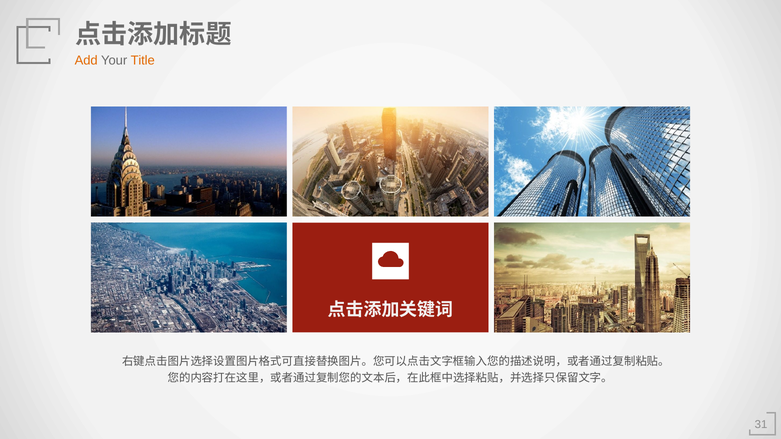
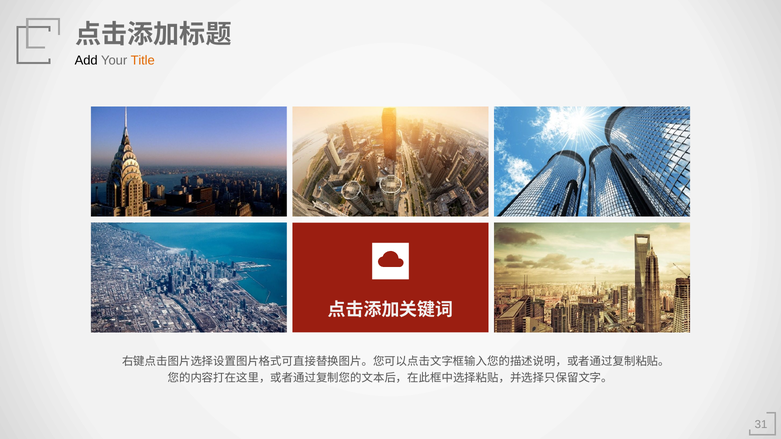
Add colour: orange -> black (86, 60)
